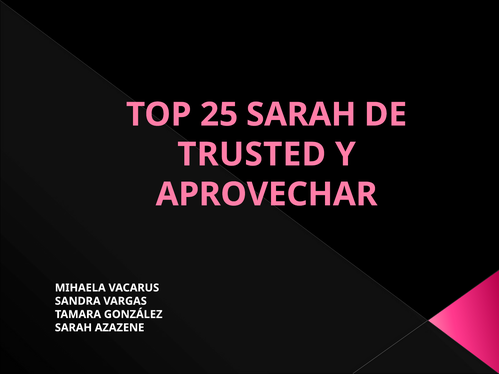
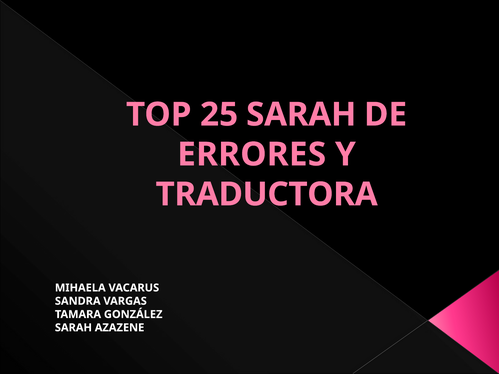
TRUSTED: TRUSTED -> ERRORES (252, 155)
APROVECHAR: APROVECHAR -> TRADUCTORA (267, 195)
